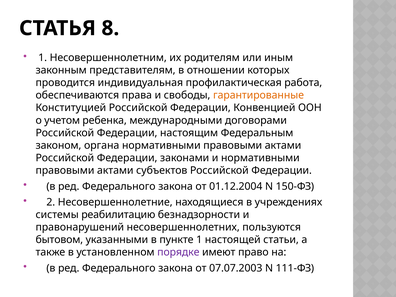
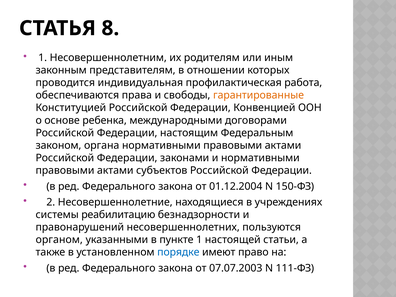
учетом: учетом -> основе (62, 120)
бытовом: бытовом -> органом (59, 240)
порядке colour: purple -> blue (178, 252)
